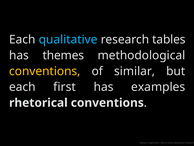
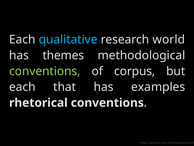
tables: tables -> world (169, 39)
conventions colour: yellow -> light green (45, 71)
similar: similar -> corpus (135, 71)
first: first -> that (65, 87)
